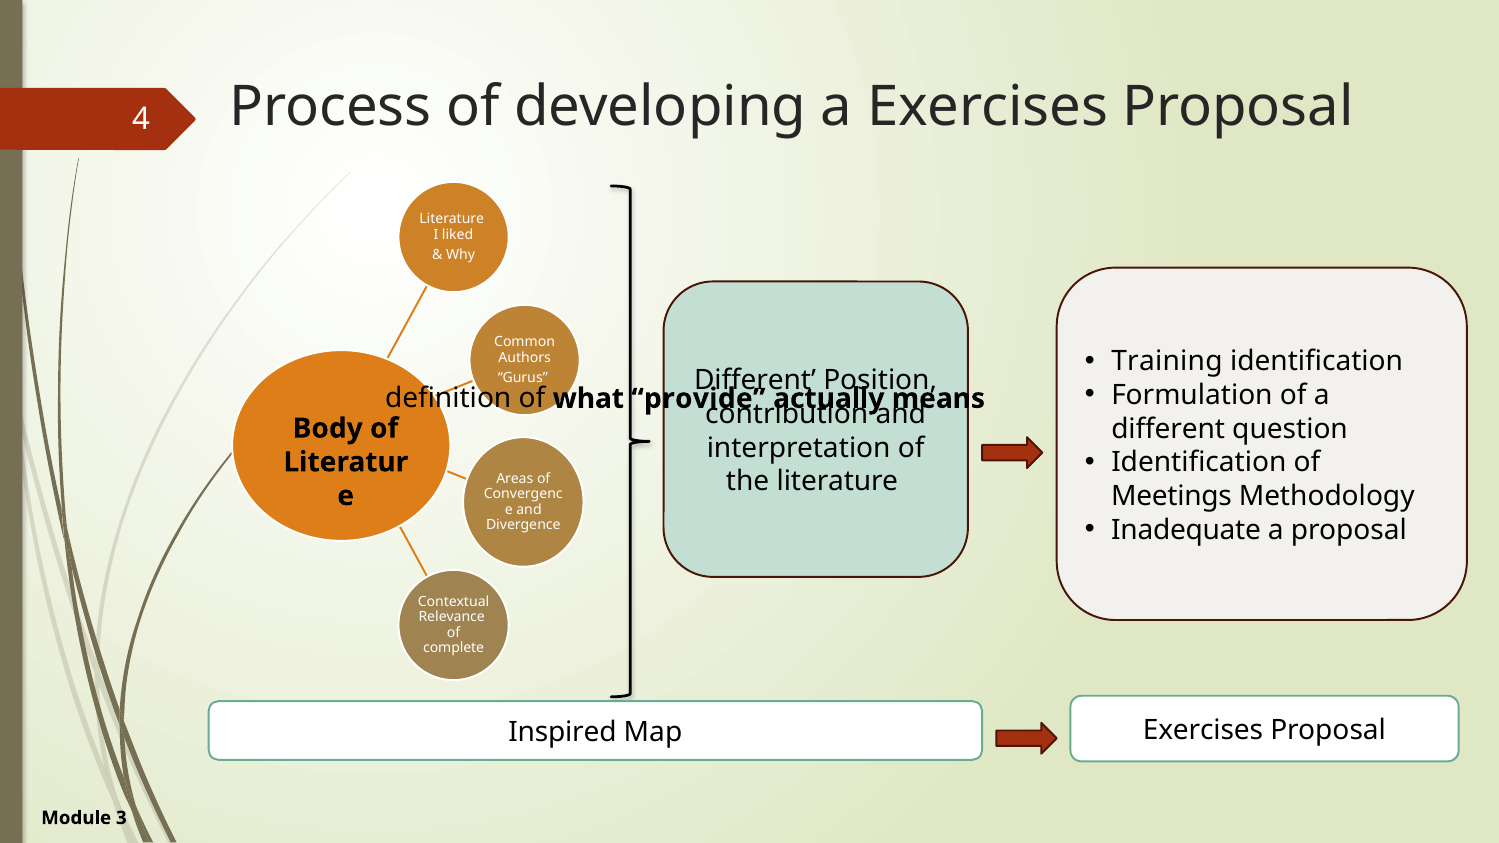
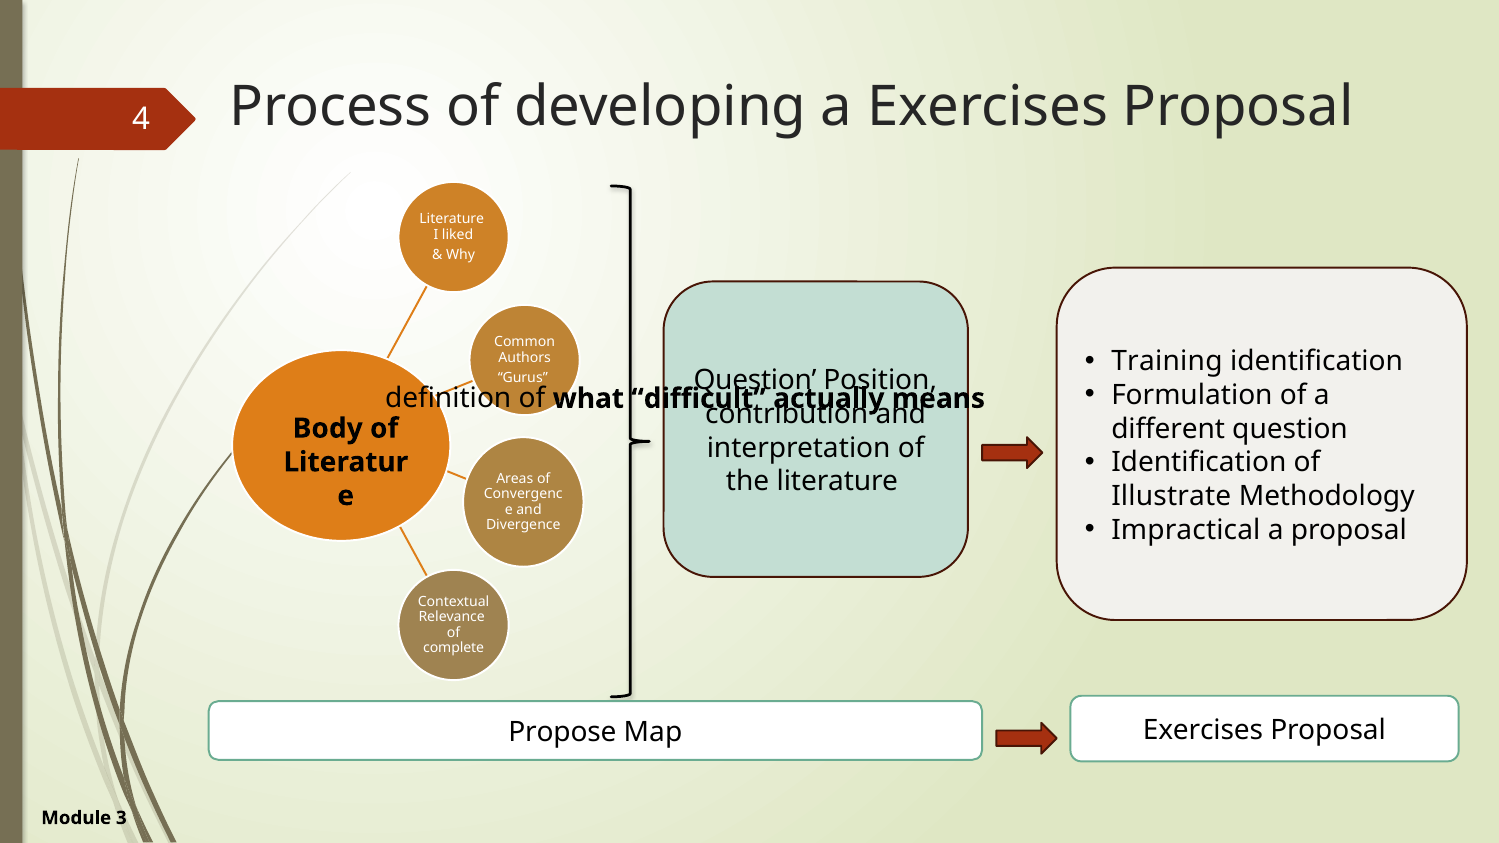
Different: Different -> Question (755, 381)
provide: provide -> difficult (699, 399)
Meetings: Meetings -> Illustrate (1171, 496)
Inadequate: Inadequate -> Impractical (1186, 530)
Inspired: Inspired -> Propose (562, 733)
